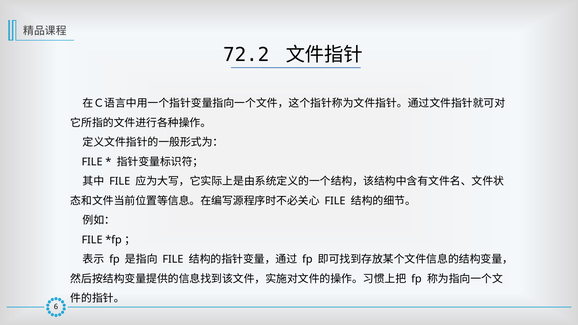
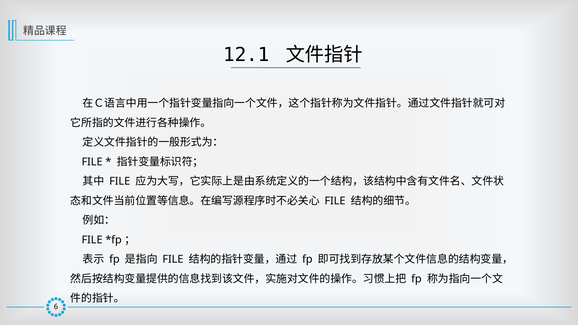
72.2: 72.2 -> 12.1 (246, 55)
